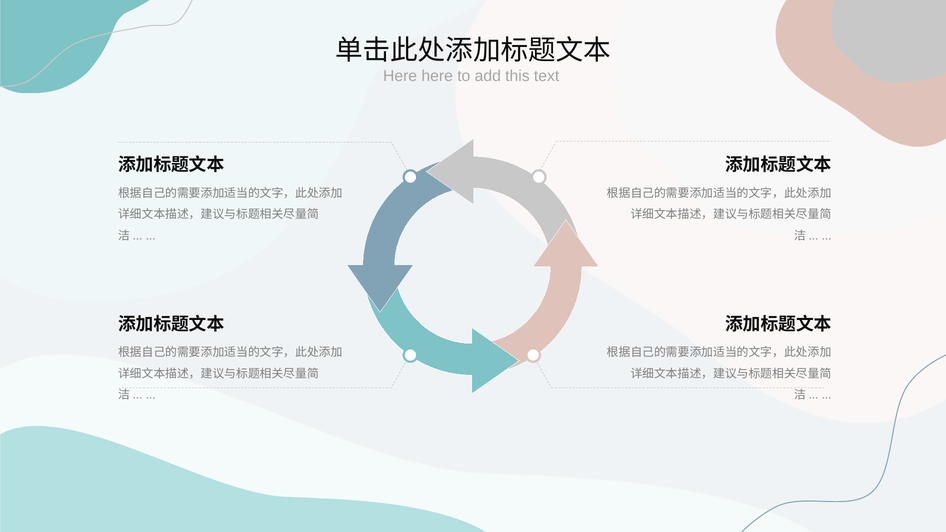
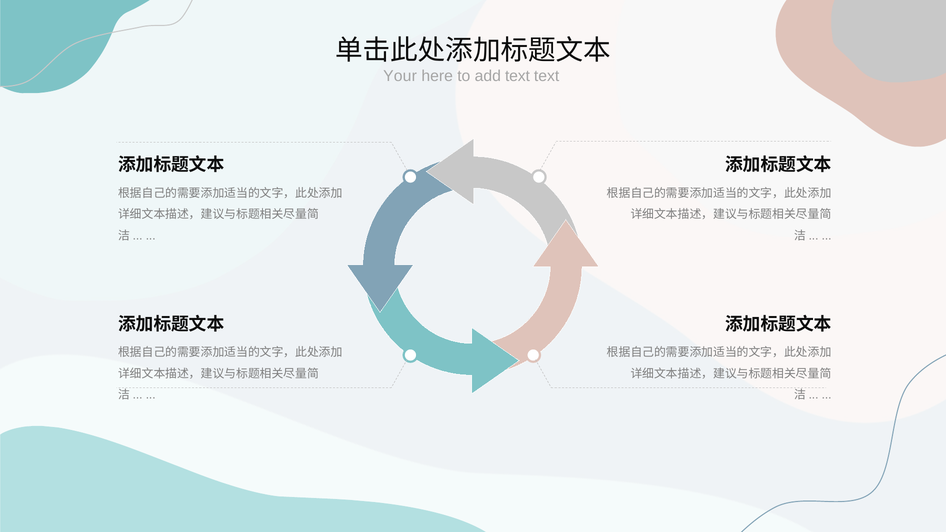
Here: Here -> Your (400, 76)
add this: this -> text (517, 76)
